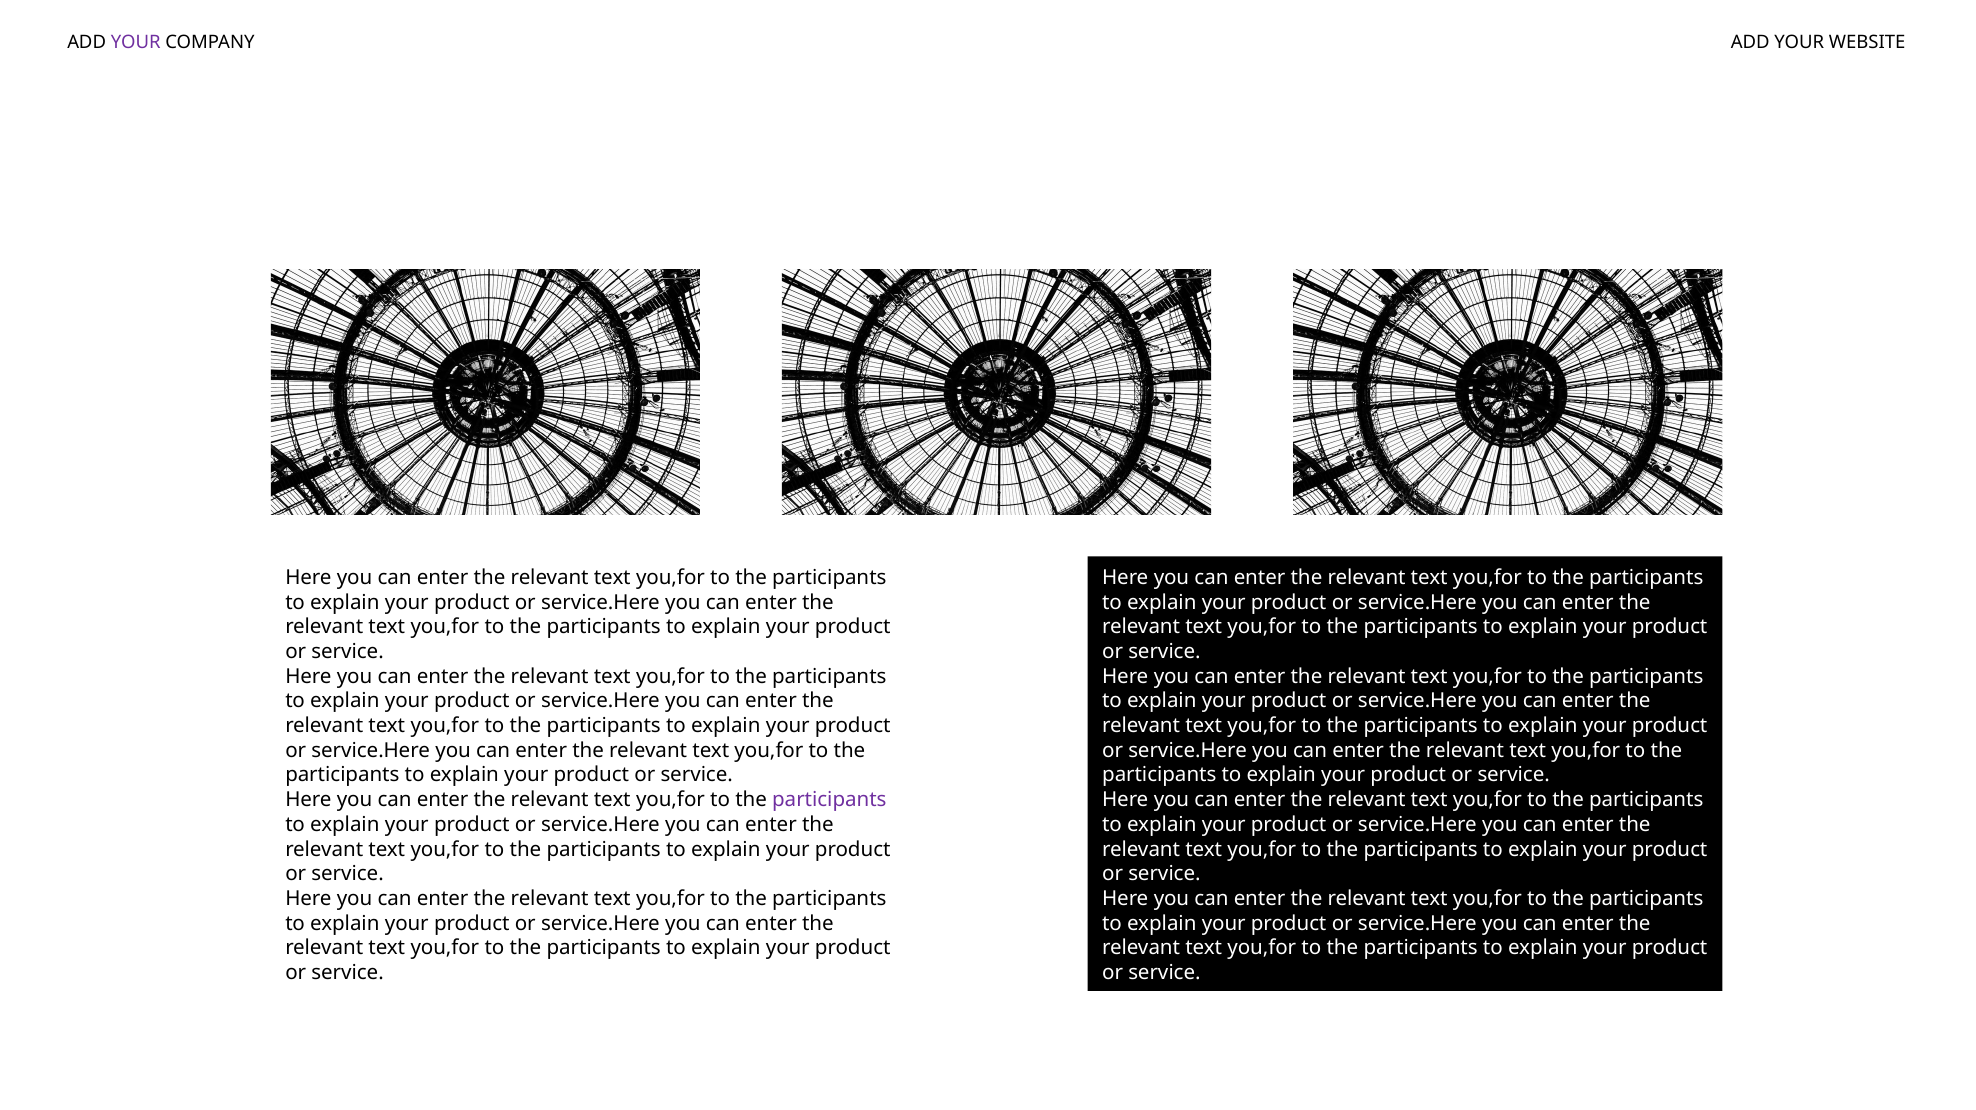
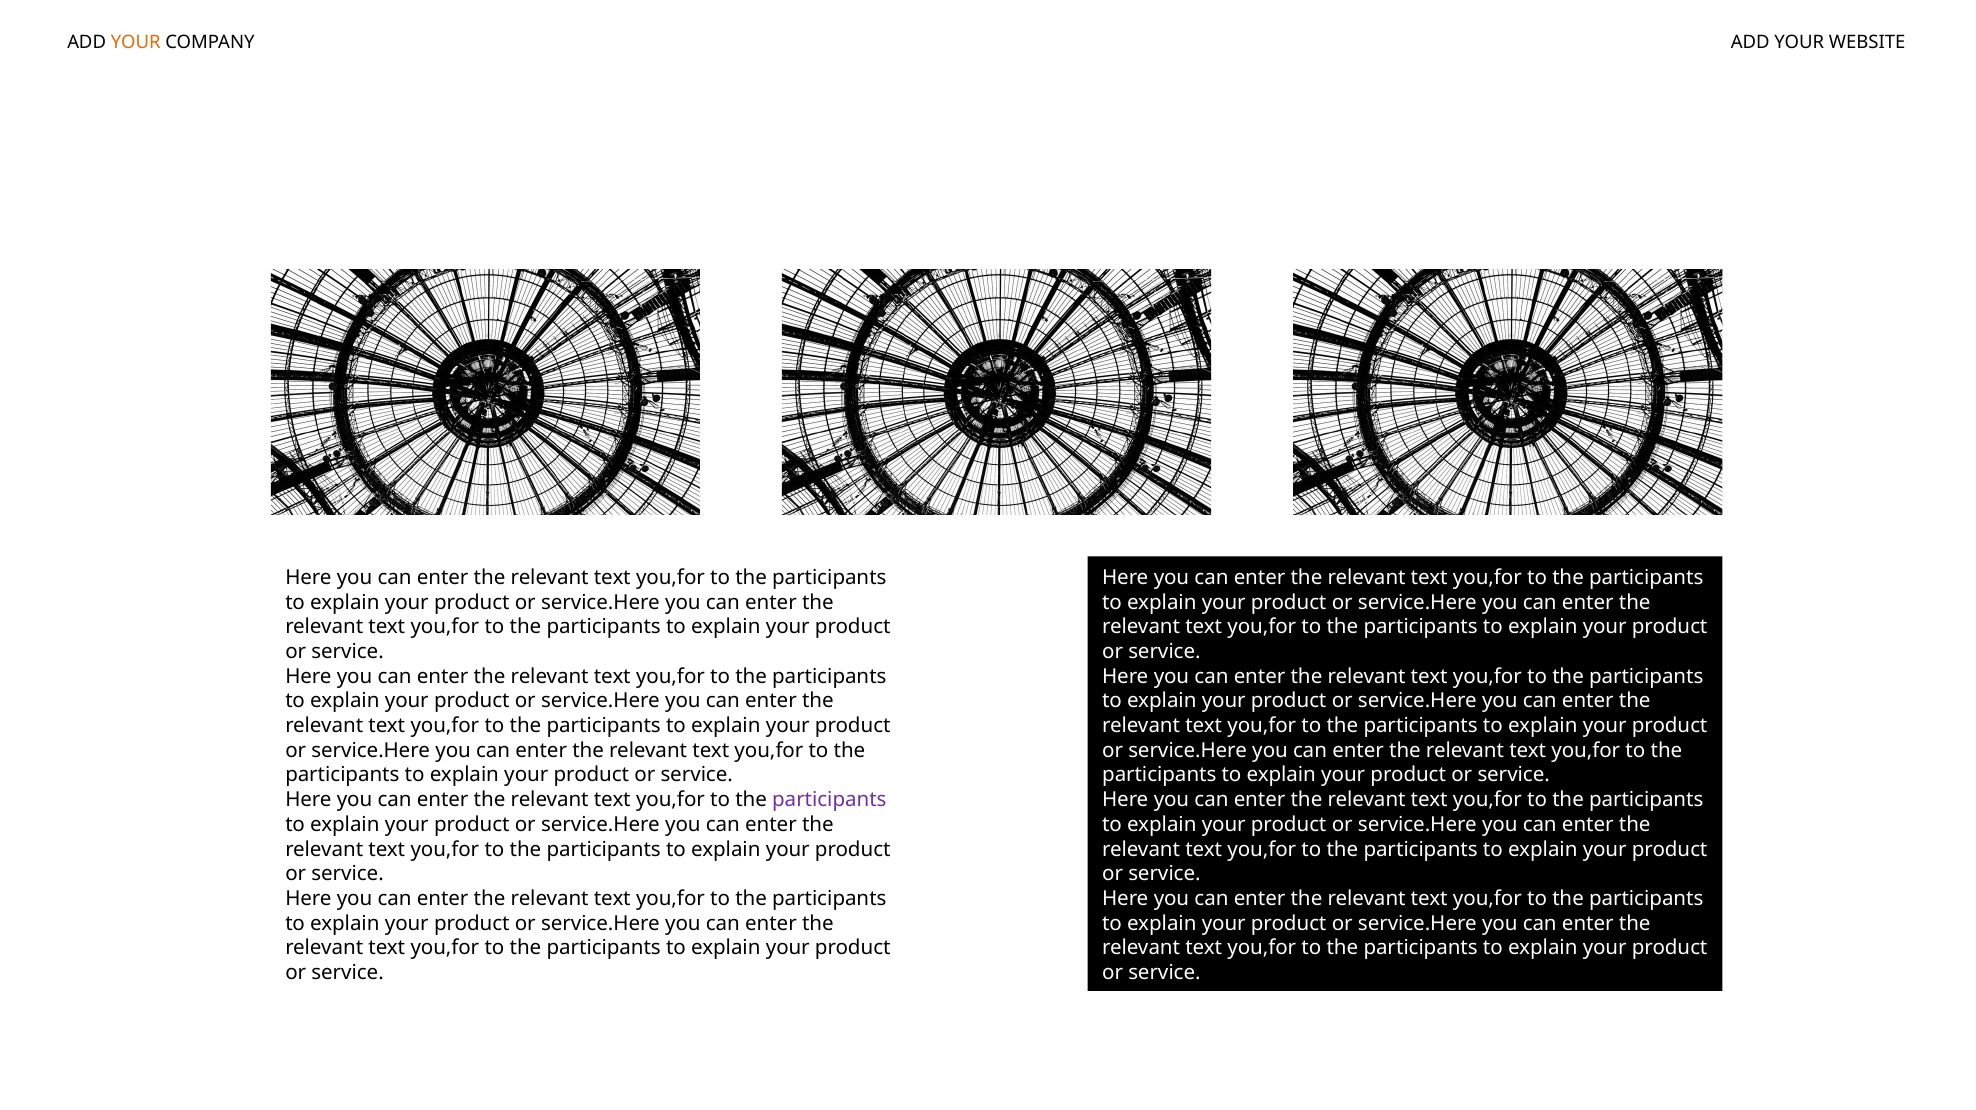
YOUR colour: purple -> orange (136, 42)
